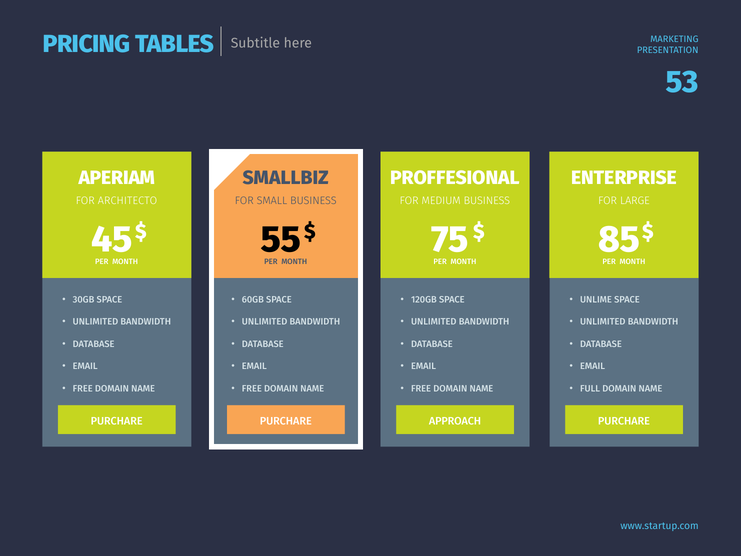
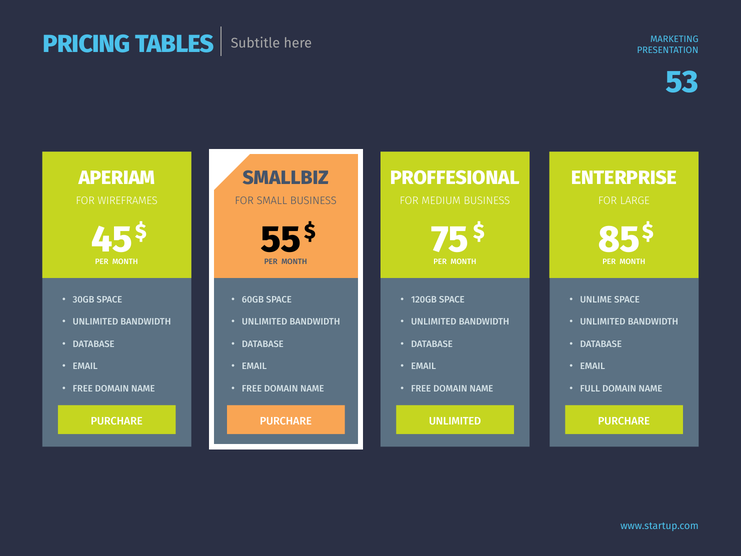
ARCHITECTO: ARCHITECTO -> WIREFRAMES (128, 201)
APPROACH: APPROACH -> UNLIMITED (455, 421)
